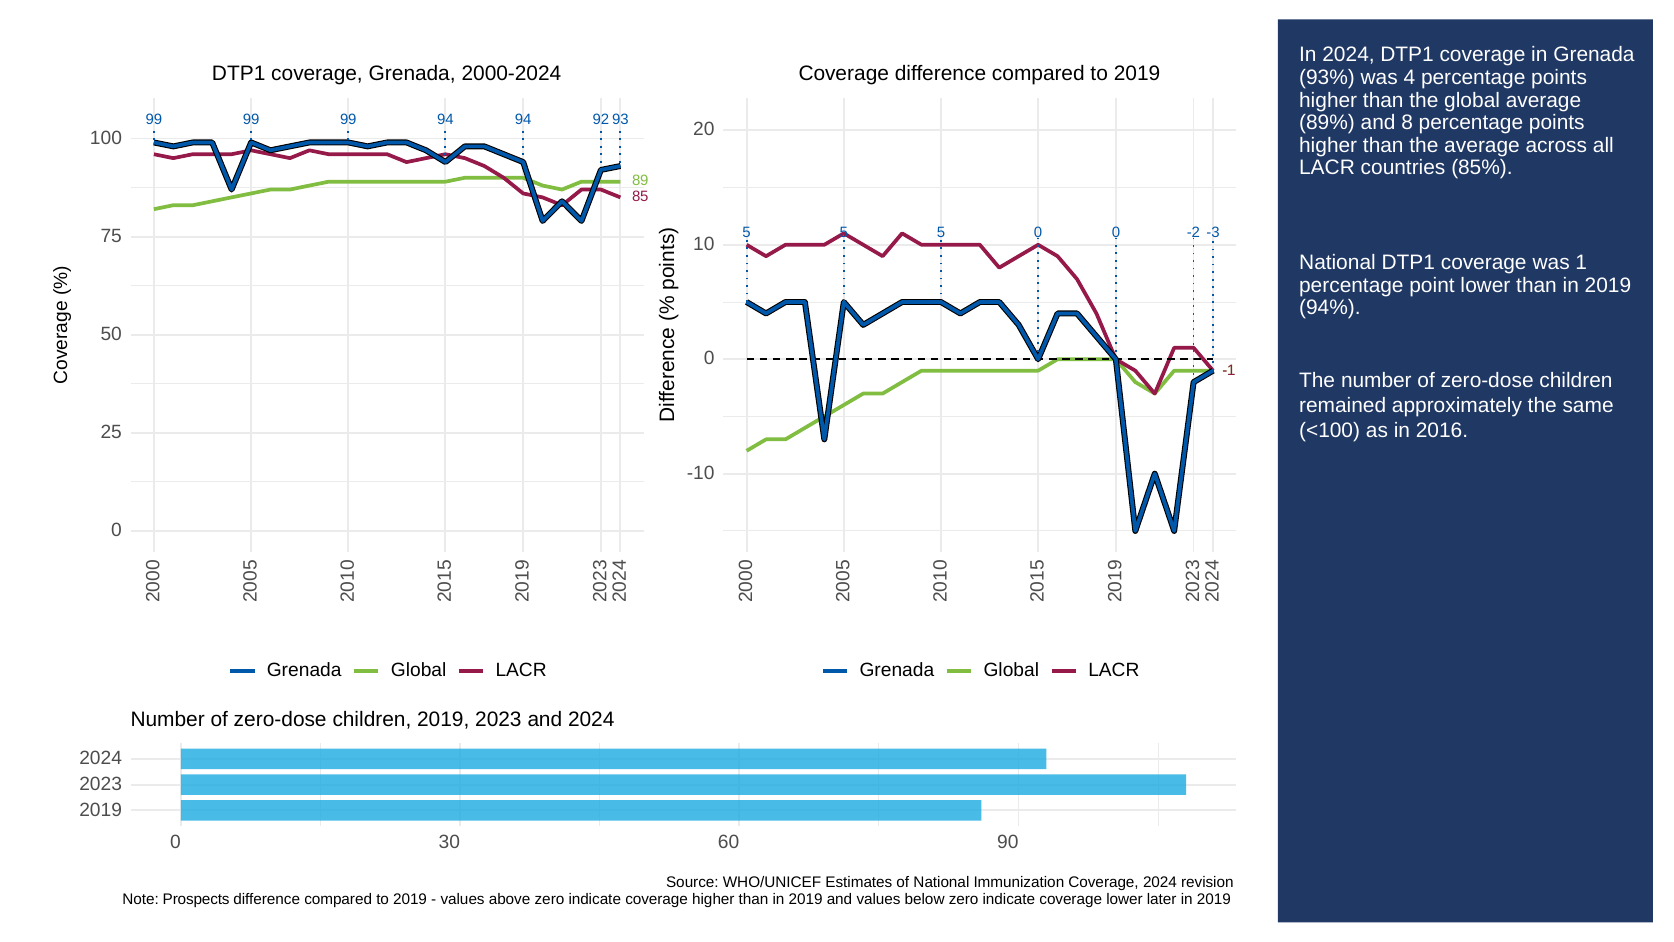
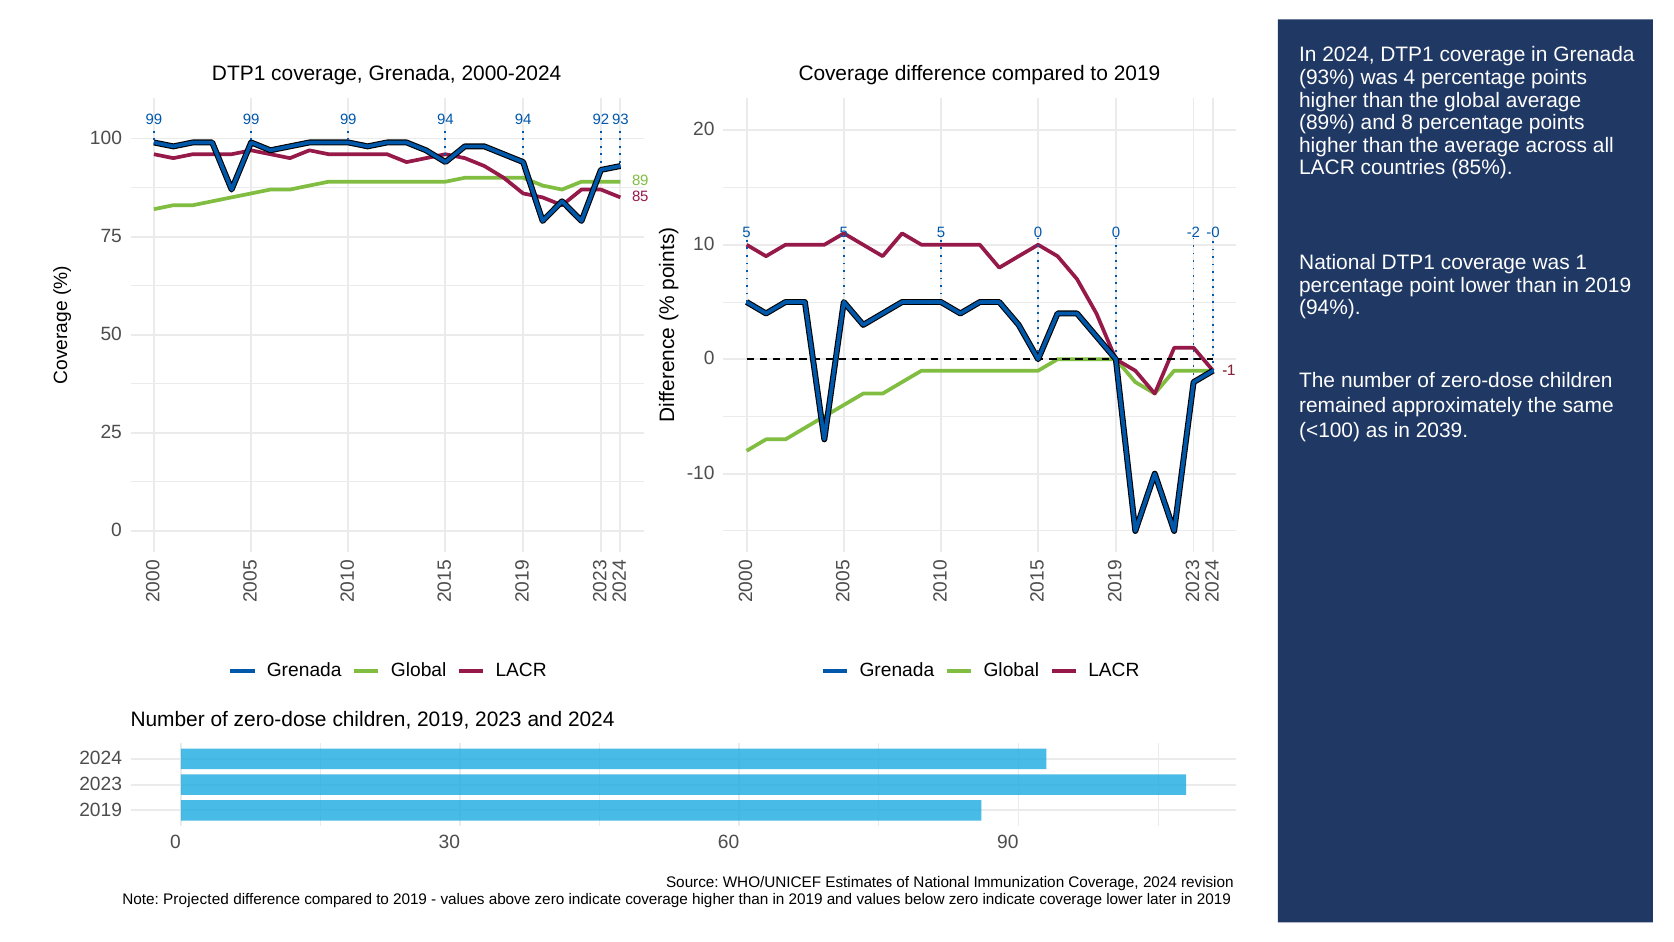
-3: -3 -> -0 (1213, 233)
2016: 2016 -> 2039 (1442, 431)
Prospects: Prospects -> Projected (196, 899)
